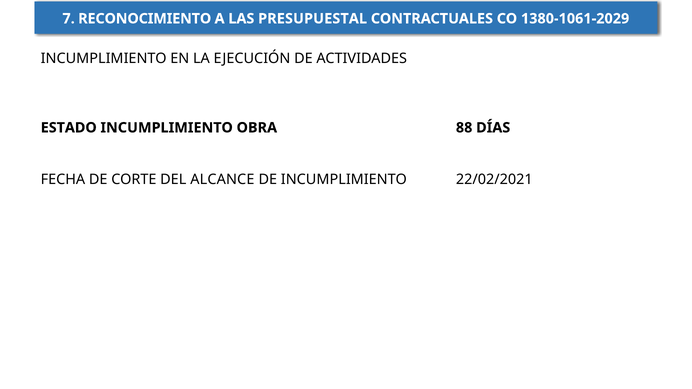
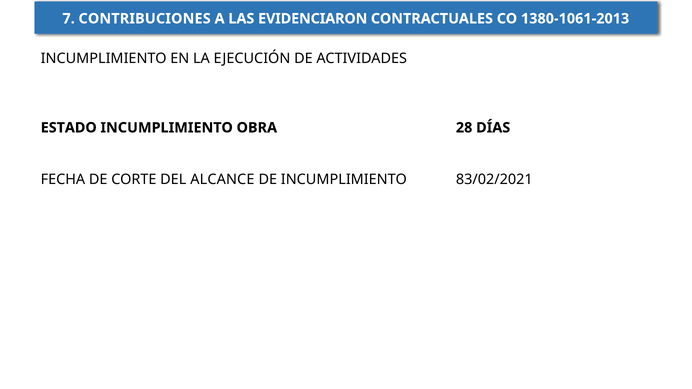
RECONOCIMIENTO: RECONOCIMIENTO -> CONTRIBUCIONES (145, 19)
PRESUPUESTAL: PRESUPUESTAL -> EVIDENCIARON (313, 19)
1380-1061-2029: 1380-1061-2029 -> 1380-1061-2013 (575, 19)
88: 88 -> 28 (464, 128)
22/02/2021: 22/02/2021 -> 83/02/2021 (494, 180)
